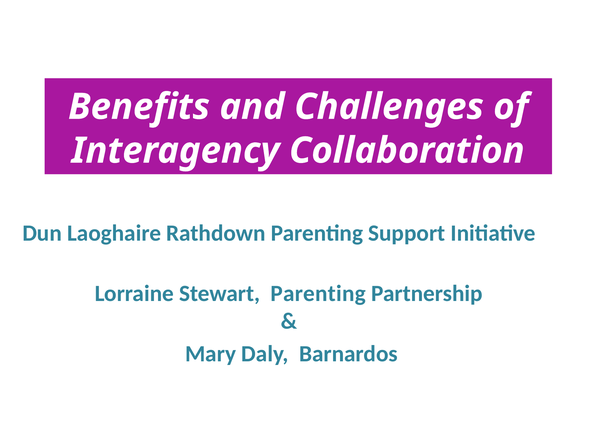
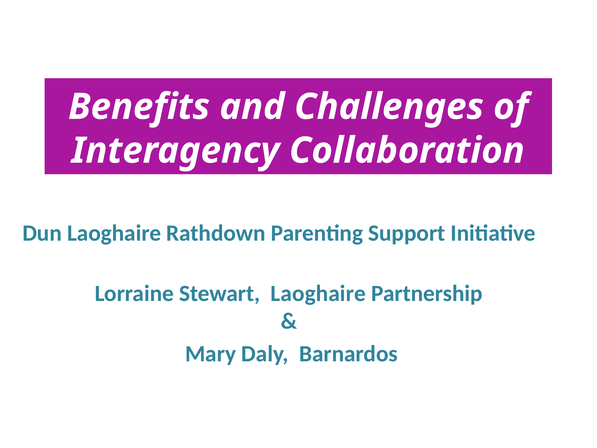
Stewart Parenting: Parenting -> Laoghaire (318, 293)
